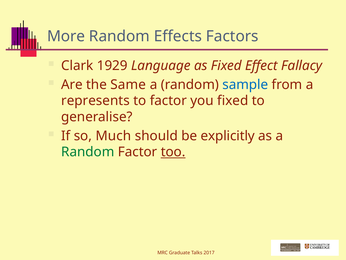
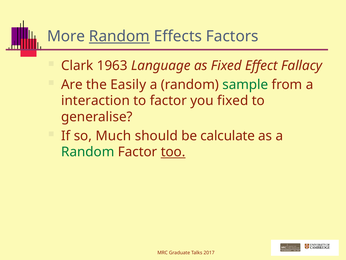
Random underline: none -> present (119, 36)
1929: 1929 -> 1963 (112, 66)
Same: Same -> Easily (128, 84)
sample colour: blue -> green (245, 84)
represents: represents -> interaction (96, 101)
explicitly: explicitly -> calculate (228, 136)
